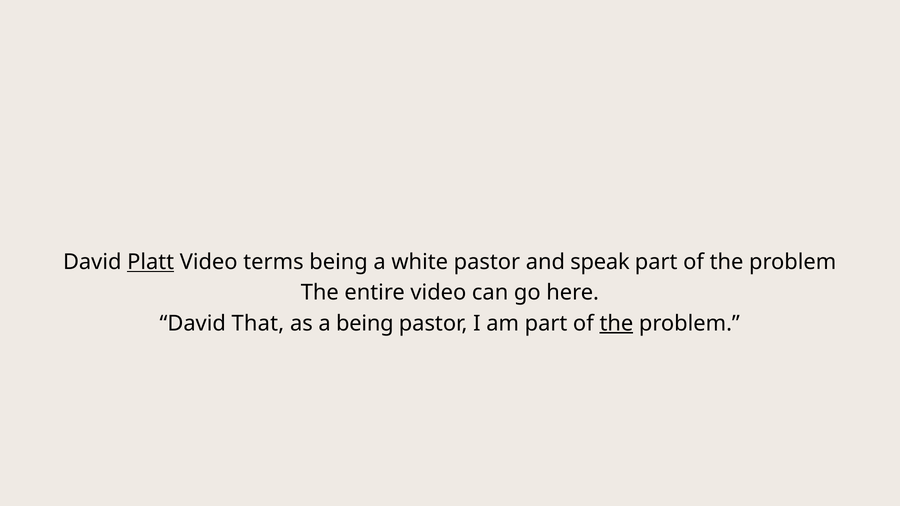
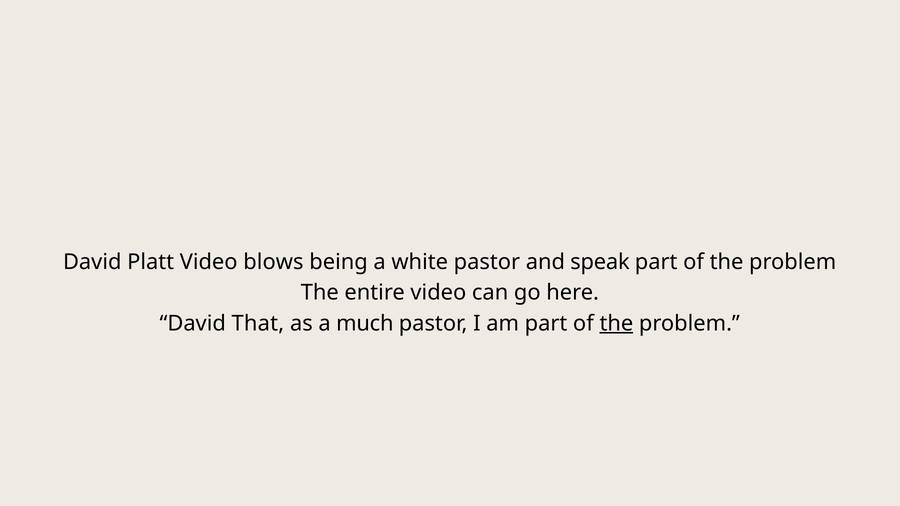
Platt underline: present -> none (151, 262)
terms: terms -> blows (273, 262)
a being: being -> much (365, 324)
